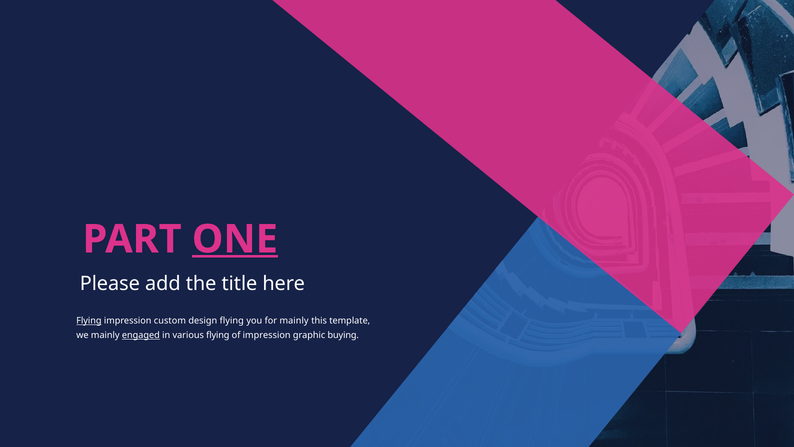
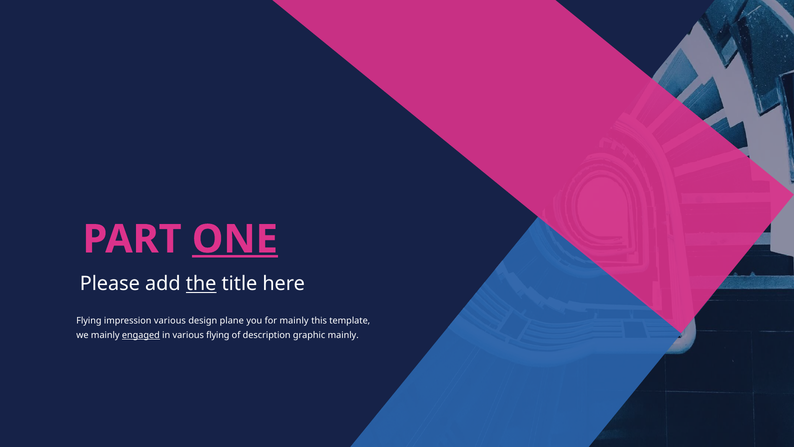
the underline: none -> present (201, 284)
Flying underline: present -> none (89, 321)
impression custom: custom -> various (170, 321)
design flying: flying -> plane (232, 321)
of impression: impression -> description (267, 335)
graphic buying: buying -> mainly (343, 335)
